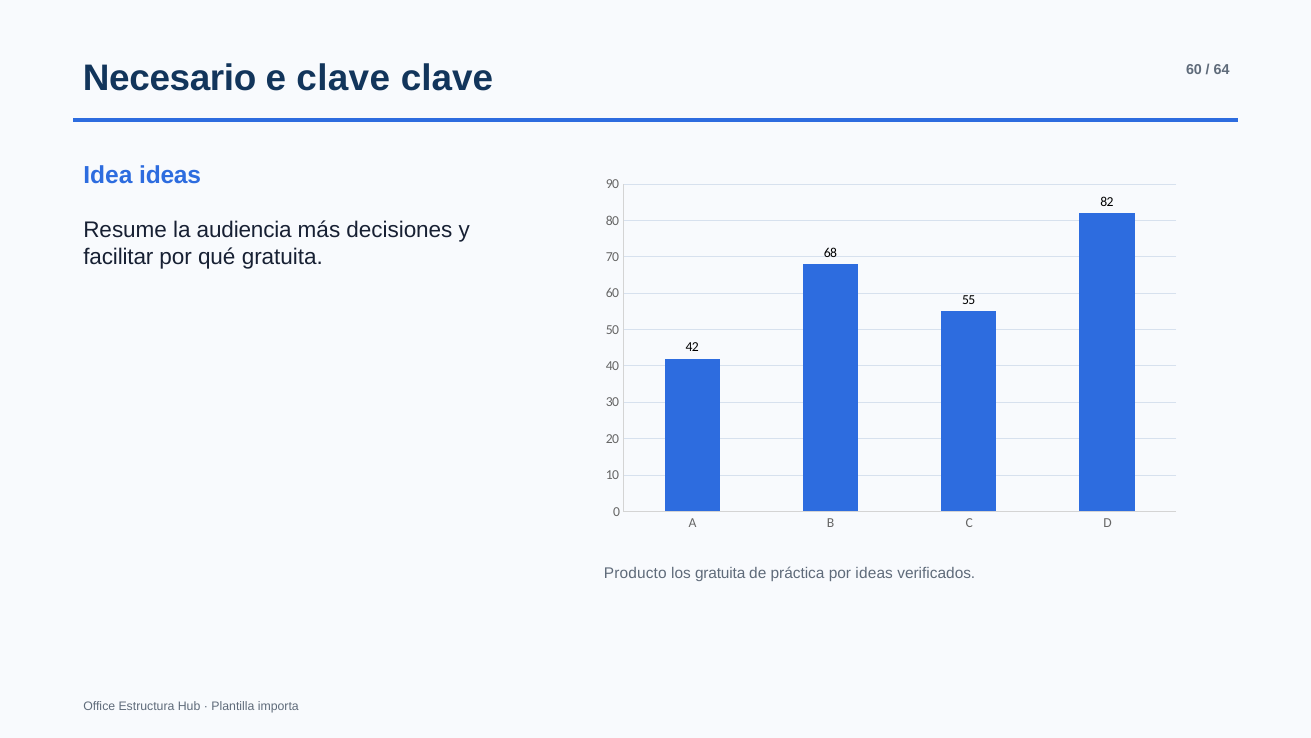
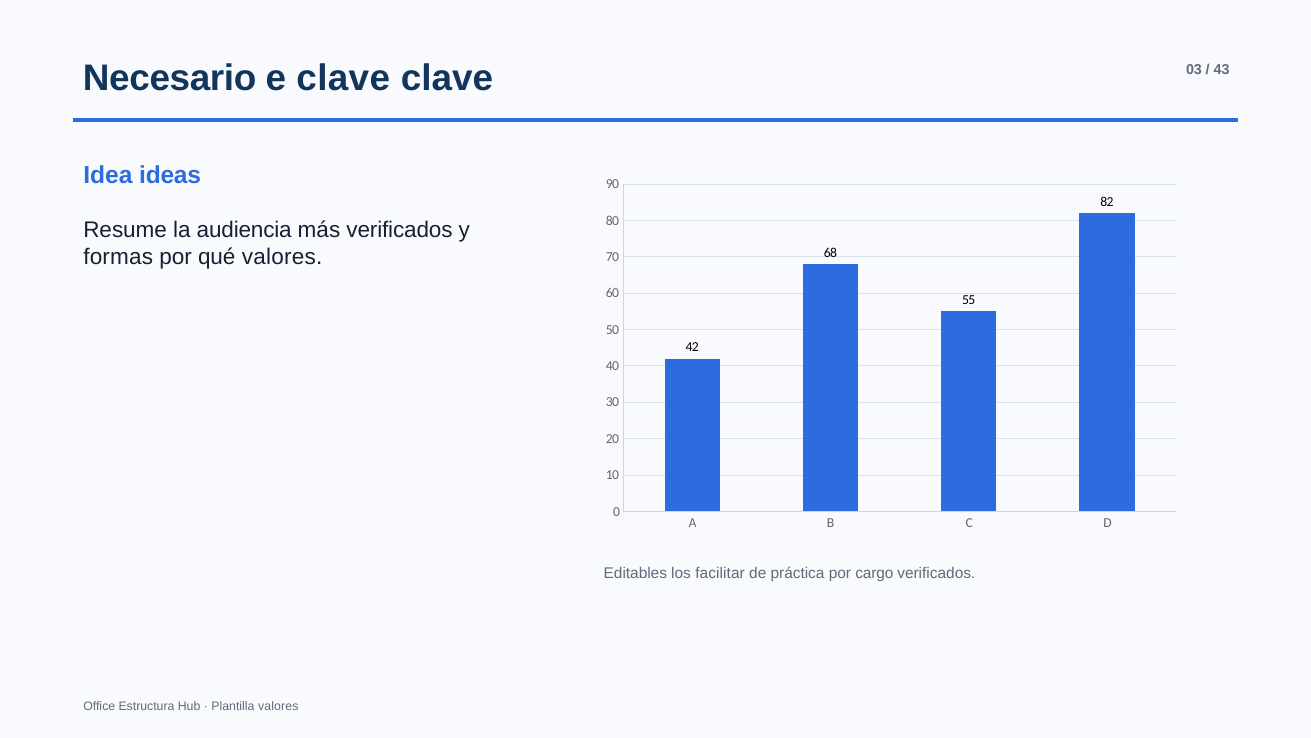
clave 60: 60 -> 03 (1194, 70)
64: 64 -> 43 (1222, 70)
más decisiones: decisiones -> verificados (400, 230)
facilitar: facilitar -> formas (118, 257)
qué gratuita: gratuita -> valores (282, 257)
Producto: Producto -> Editables (635, 573)
los gratuita: gratuita -> facilitar (720, 573)
por ideas: ideas -> cargo (874, 573)
Plantilla importa: importa -> valores (278, 705)
